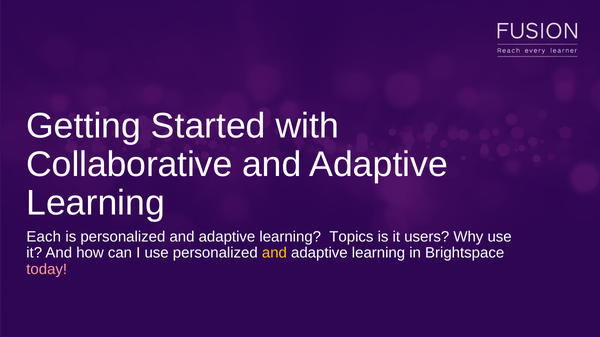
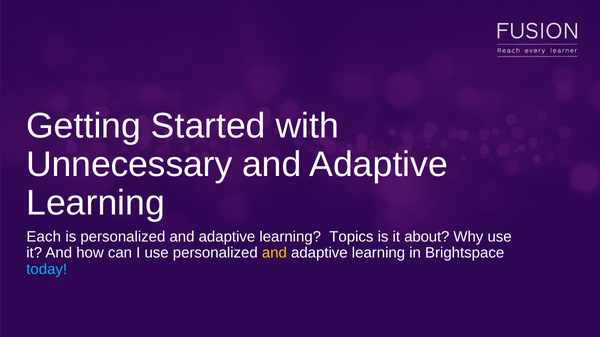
Collaborative: Collaborative -> Unnecessary (129, 165)
users: users -> about (427, 237)
today colour: pink -> light blue (47, 270)
